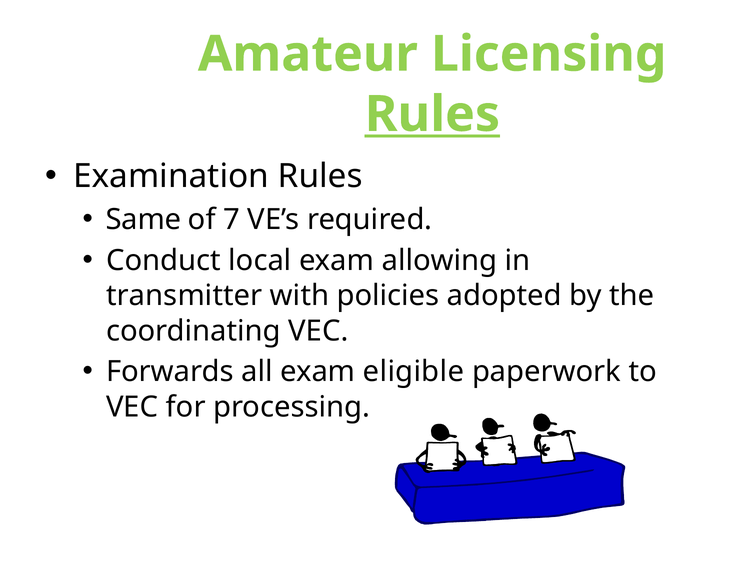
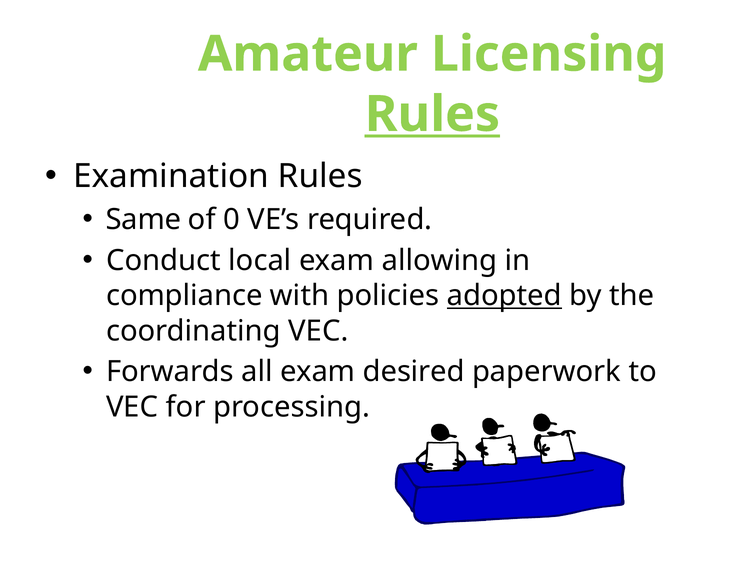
7: 7 -> 0 (232, 220)
transmitter: transmitter -> compliance (184, 296)
adopted underline: none -> present (504, 296)
eligible: eligible -> desired (414, 372)
